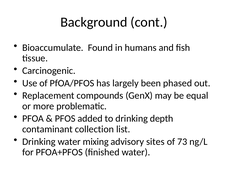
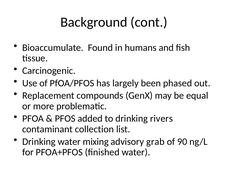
depth: depth -> rivers (161, 119)
sites: sites -> grab (155, 142)
73: 73 -> 90 (182, 142)
